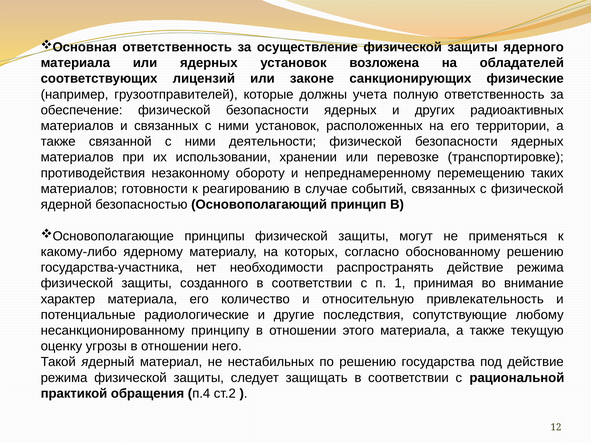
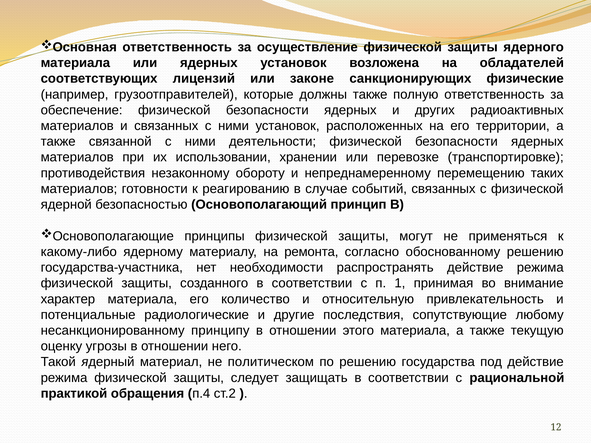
должны учета: учета -> также (370, 94)
которых: которых -> ремонта (311, 252)
нестабильных: нестабильных -> политическом (271, 362)
